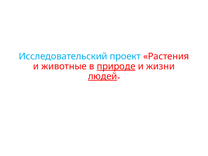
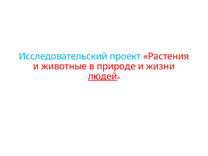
природе underline: present -> none (116, 66)
